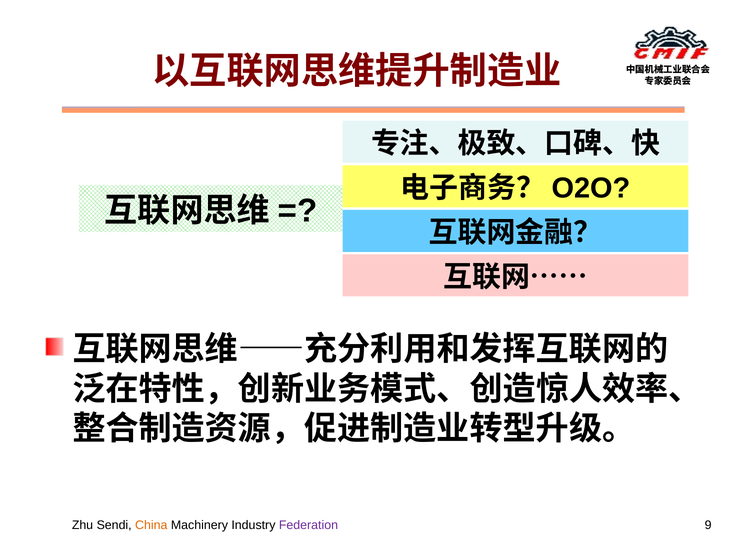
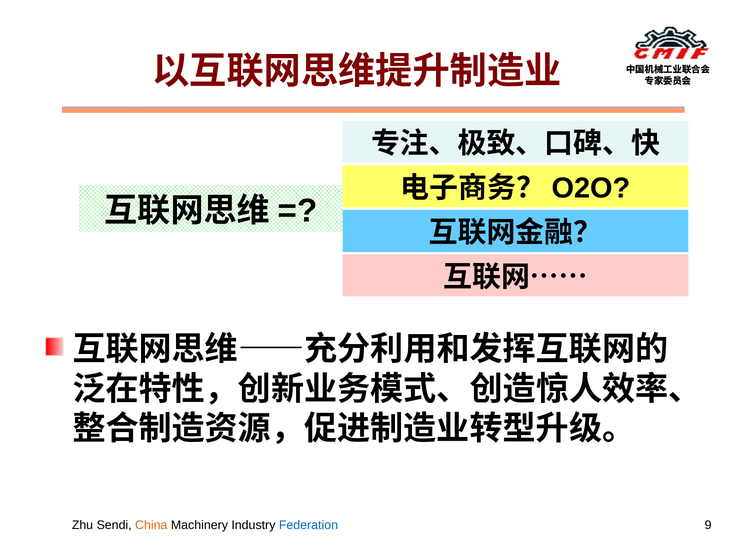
Federation colour: purple -> blue (308, 525)
